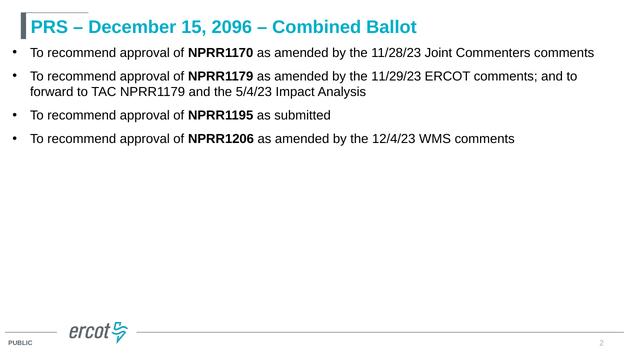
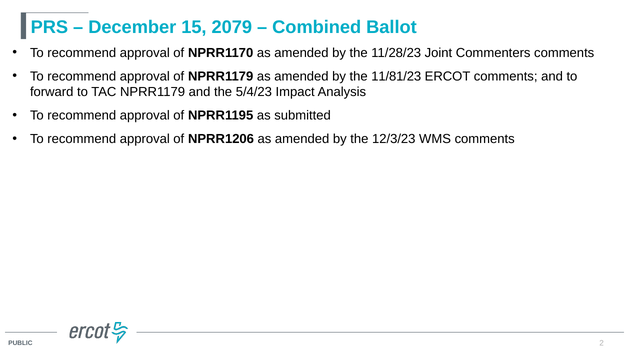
2096: 2096 -> 2079 (232, 27)
11/29/23: 11/29/23 -> 11/81/23 (396, 76)
12/4/23: 12/4/23 -> 12/3/23 (394, 139)
